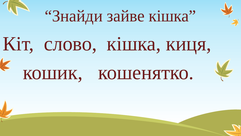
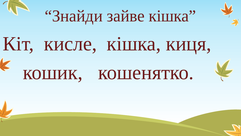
слово: слово -> кисле (70, 44)
